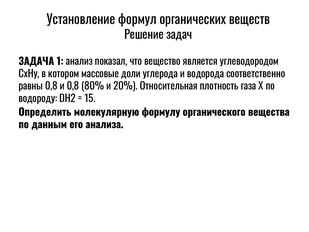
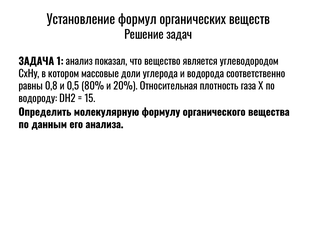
и 0,8: 0,8 -> 0,5 (73, 86)
